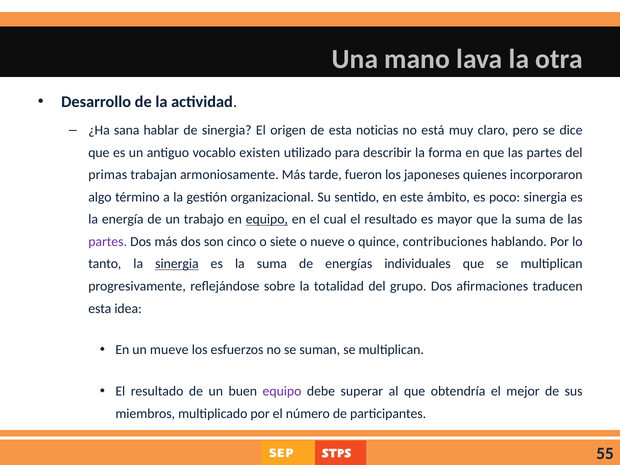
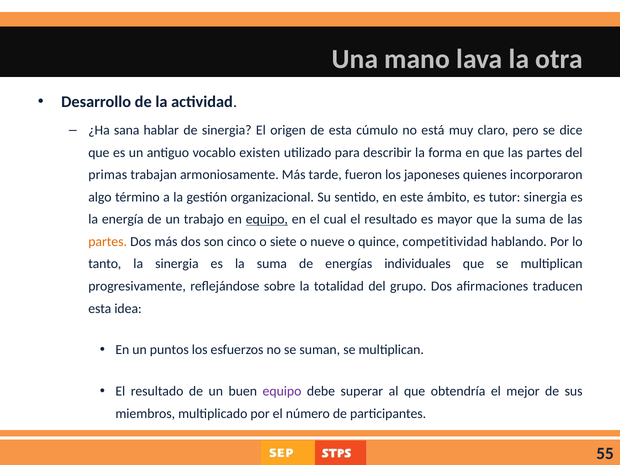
noticias: noticias -> cúmulo (377, 130)
poco: poco -> tutor (505, 197)
partes colour: purple -> orange (108, 242)
contribuciones: contribuciones -> competitividad (445, 242)
sinergia underline: present -> none (177, 264)
mueve: mueve -> puntos (169, 350)
